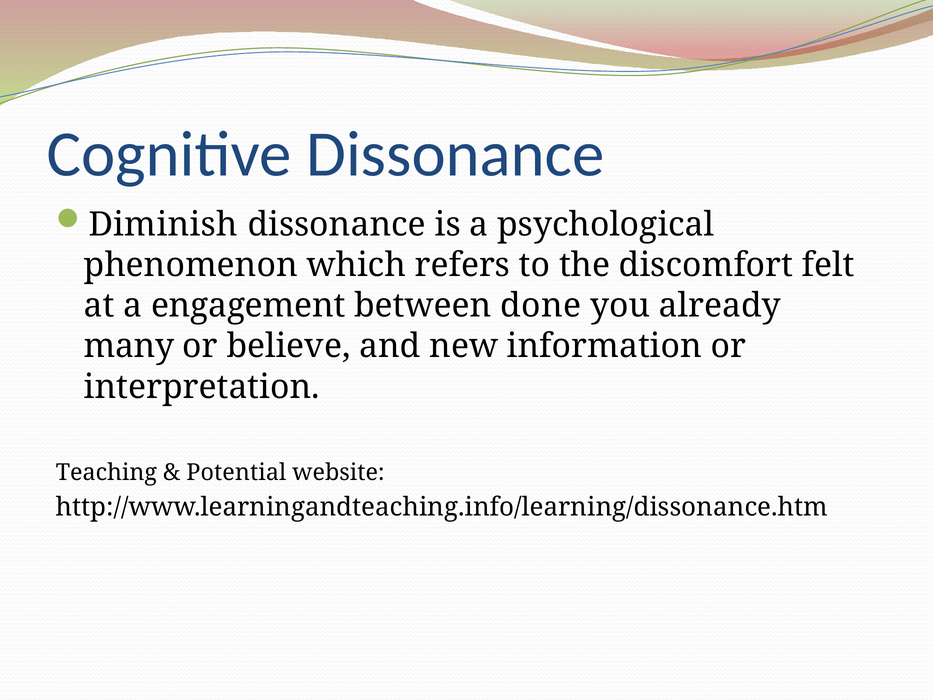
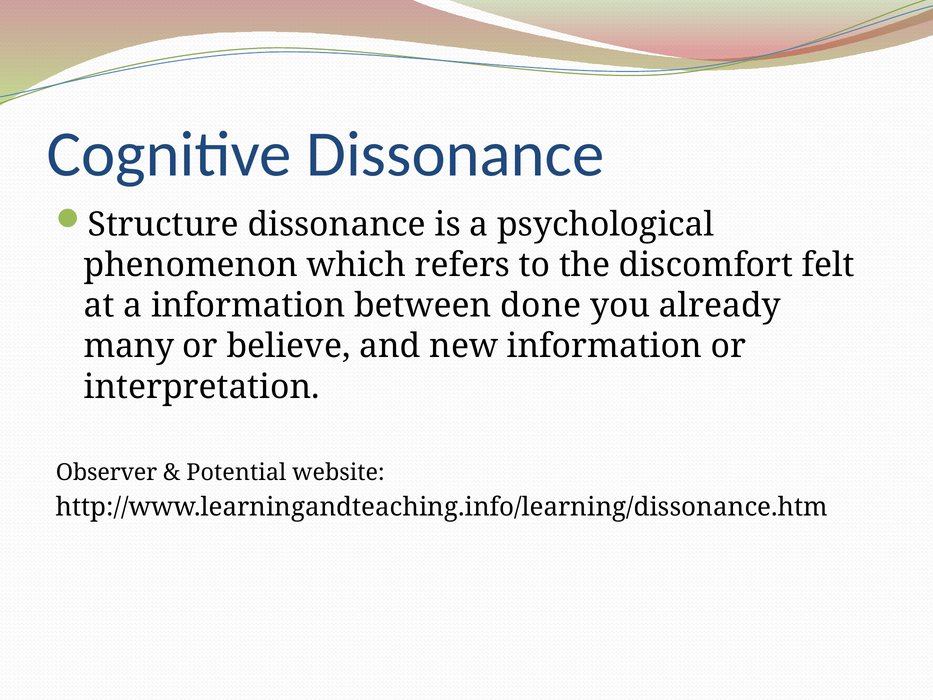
Diminish: Diminish -> Structure (163, 225)
a engagement: engagement -> information (248, 306)
Teaching: Teaching -> Observer (106, 472)
